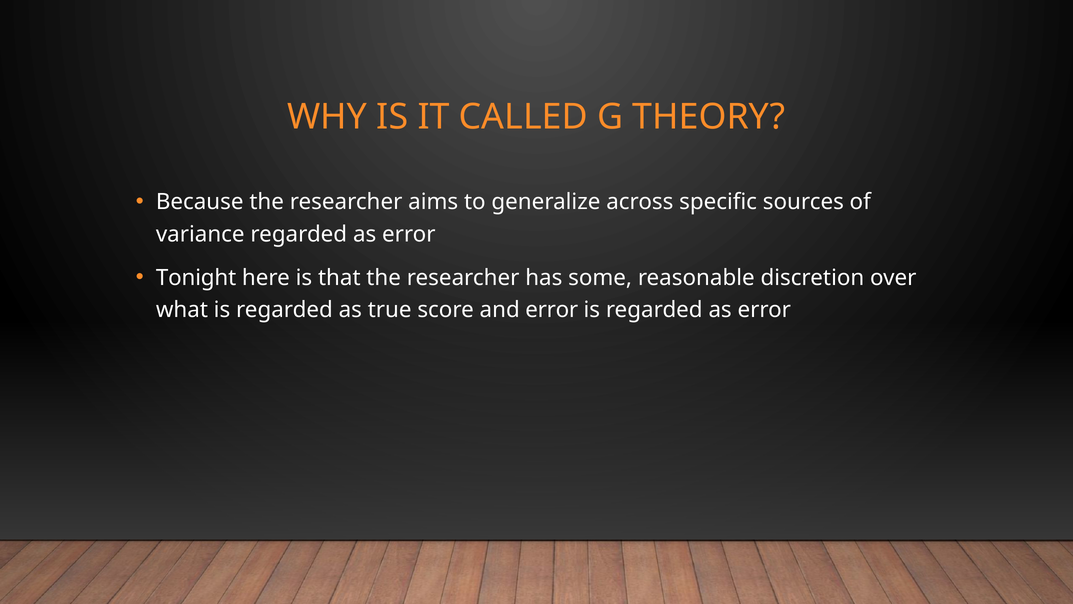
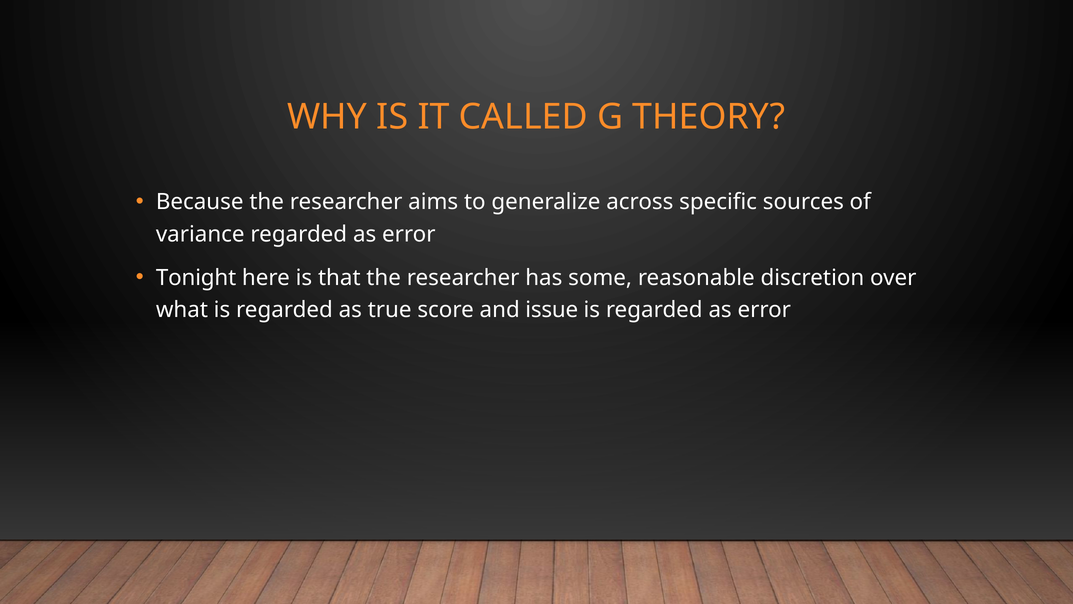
and error: error -> issue (552, 310)
